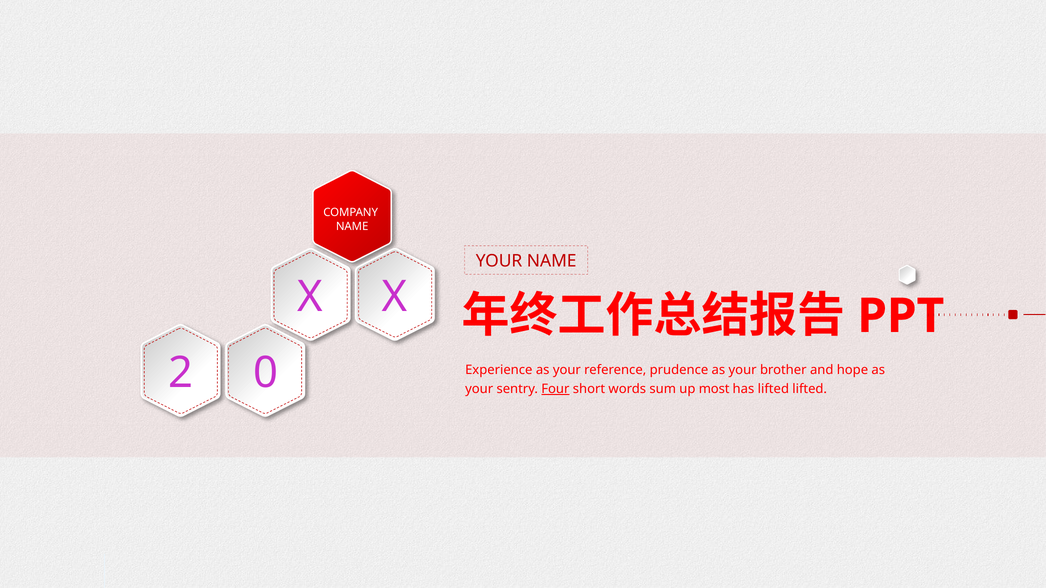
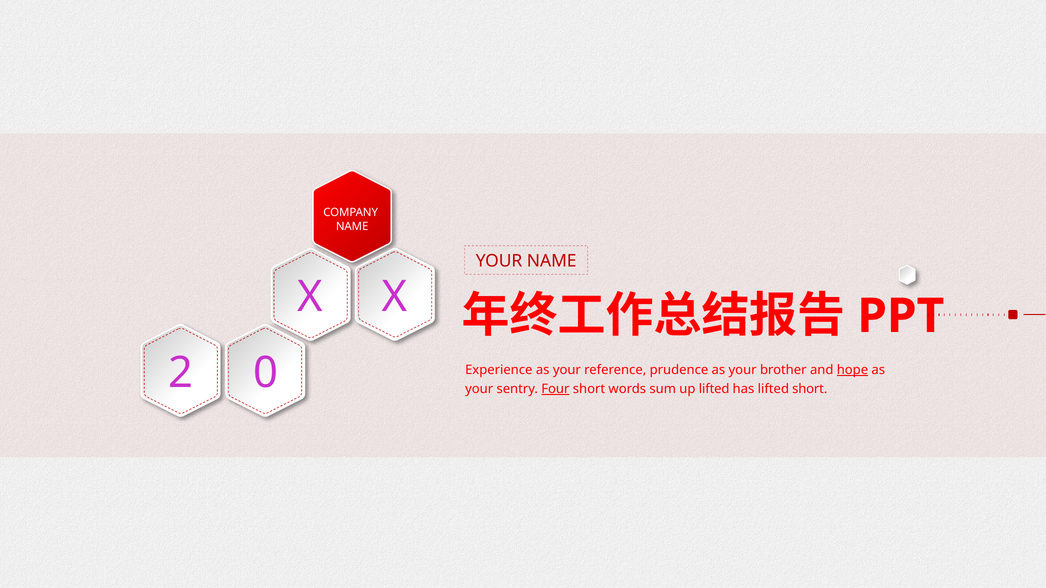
hope underline: none -> present (852, 370)
up most: most -> lifted (714, 389)
lifted lifted: lifted -> short (810, 389)
